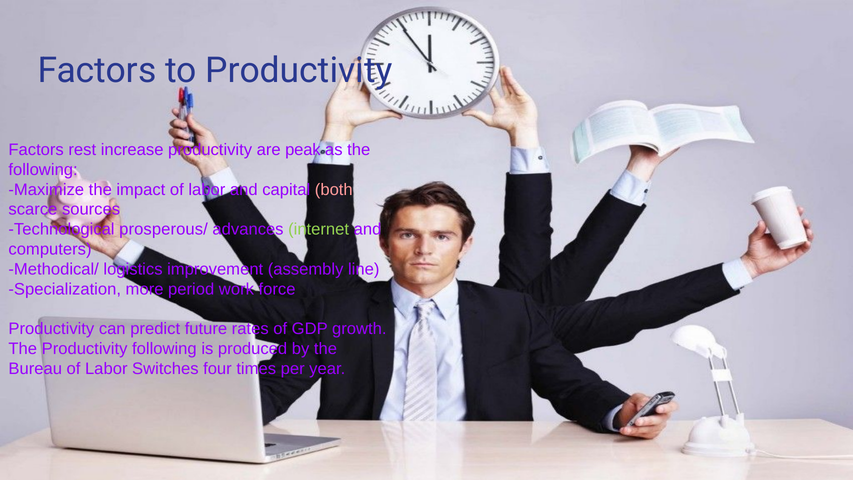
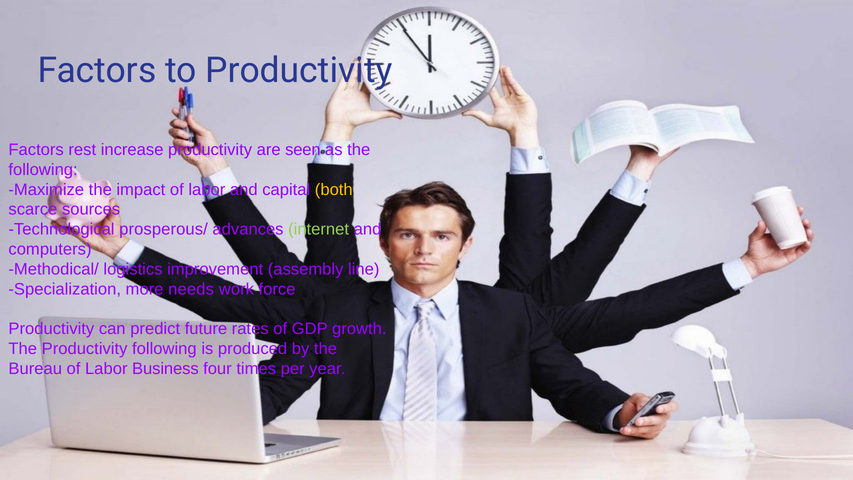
peak: peak -> seen (303, 150)
both colour: pink -> yellow (334, 189)
period: period -> needs (191, 289)
Switches: Switches -> Business (165, 369)
